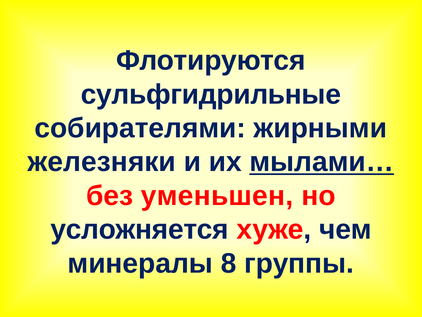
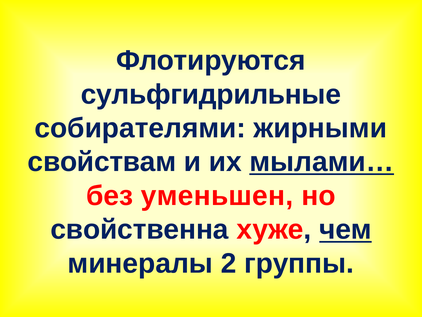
железняки: железняки -> свойствам (102, 162)
усложняется: усложняется -> свойственна (139, 229)
чем underline: none -> present (345, 229)
8: 8 -> 2 (229, 263)
